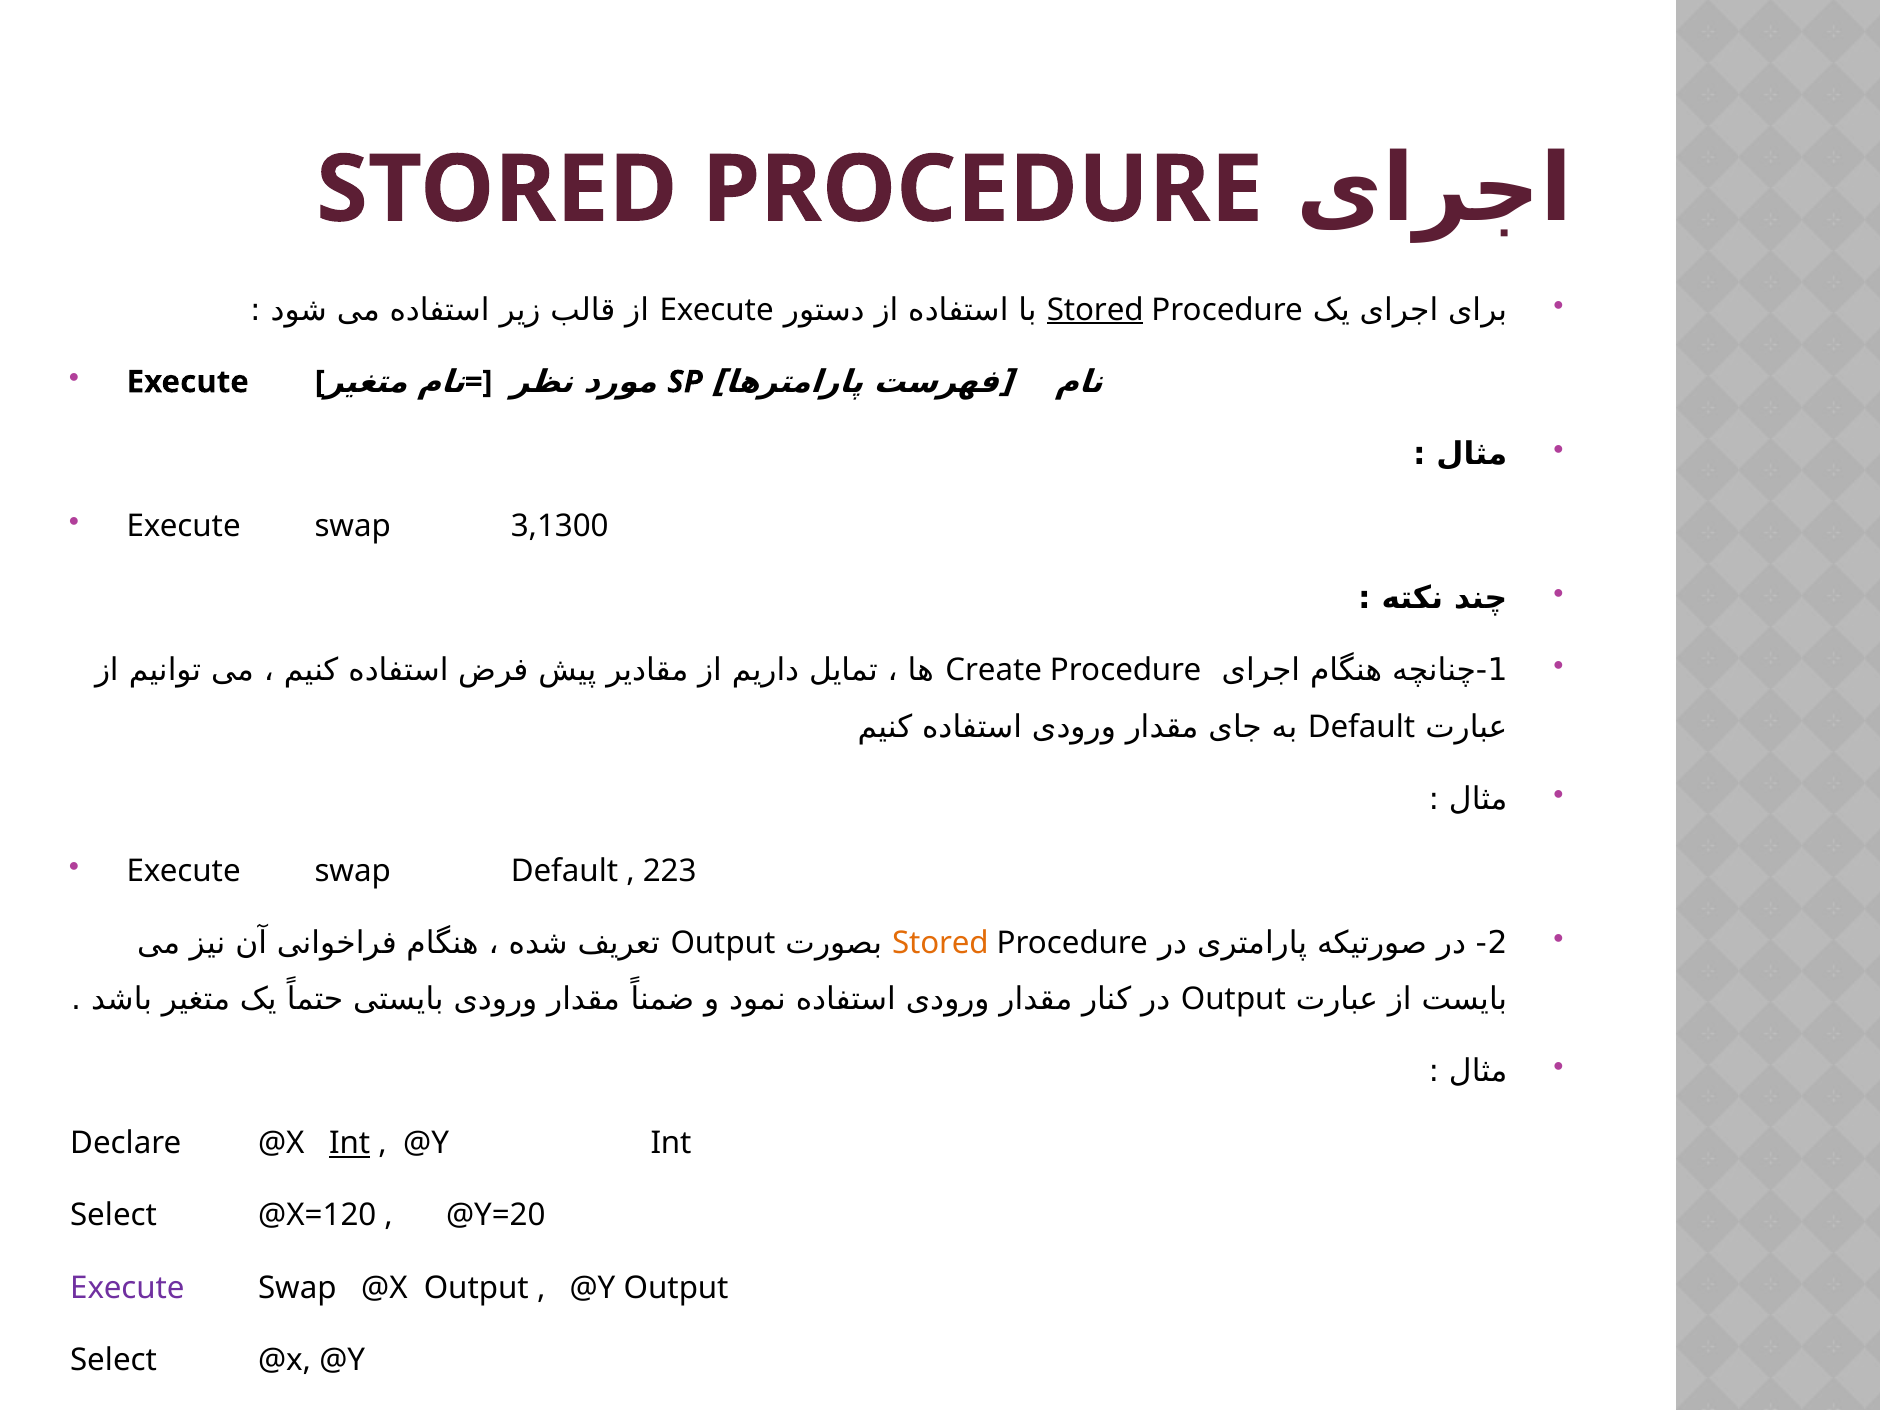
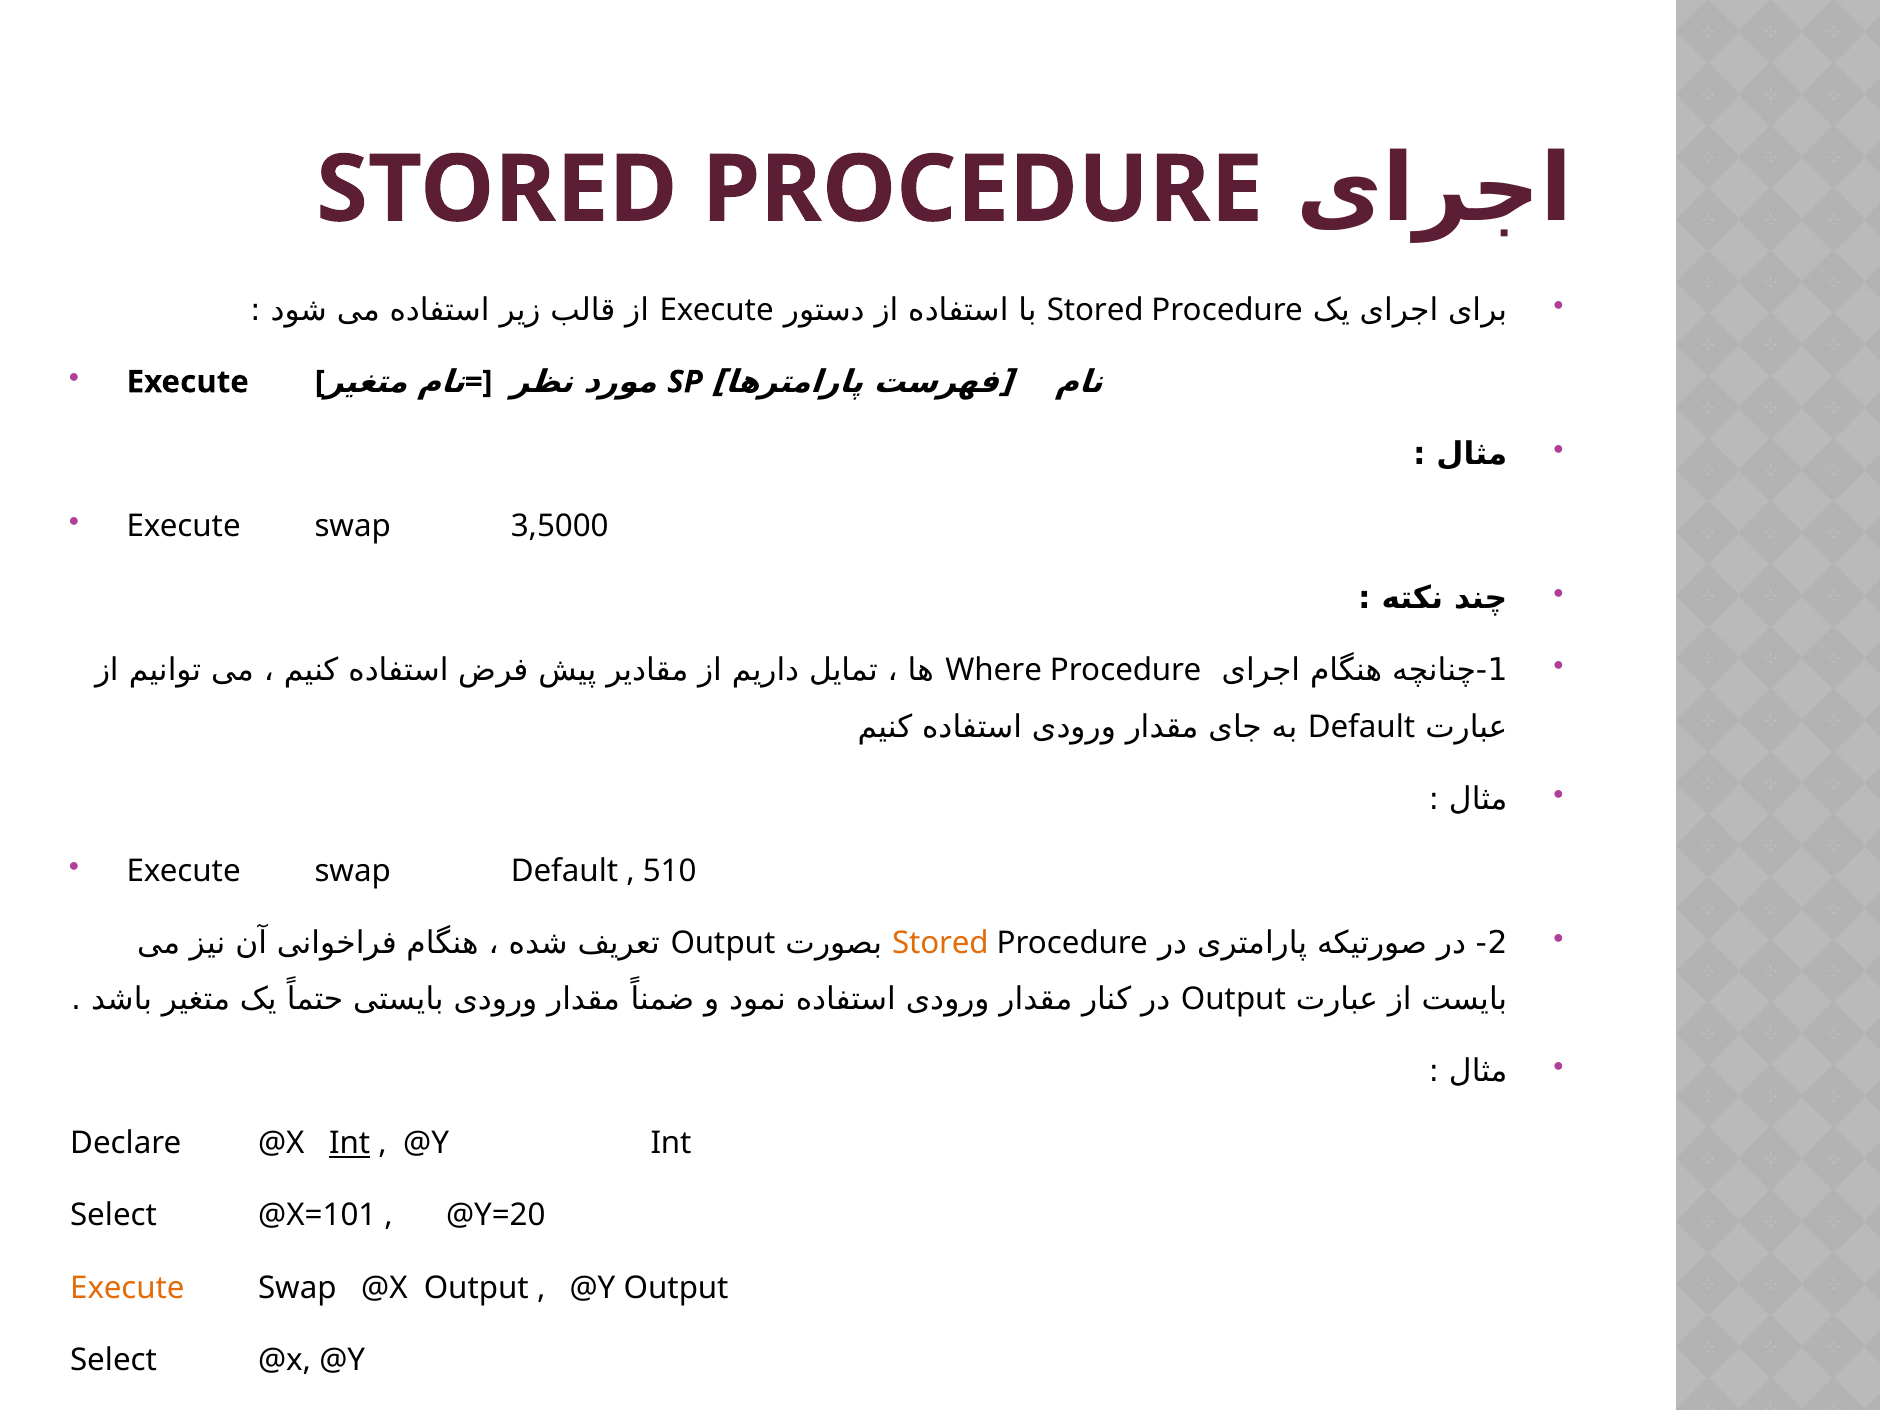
Stored underline: present -> none (1095, 310)
3,1300: 3,1300 -> 3,5000 (560, 526)
Create: Create -> Where (994, 670)
223: 223 -> 510 (670, 871)
@X=120: @X=120 -> @X=101 (317, 1216)
Execute colour: purple -> orange (127, 1288)
